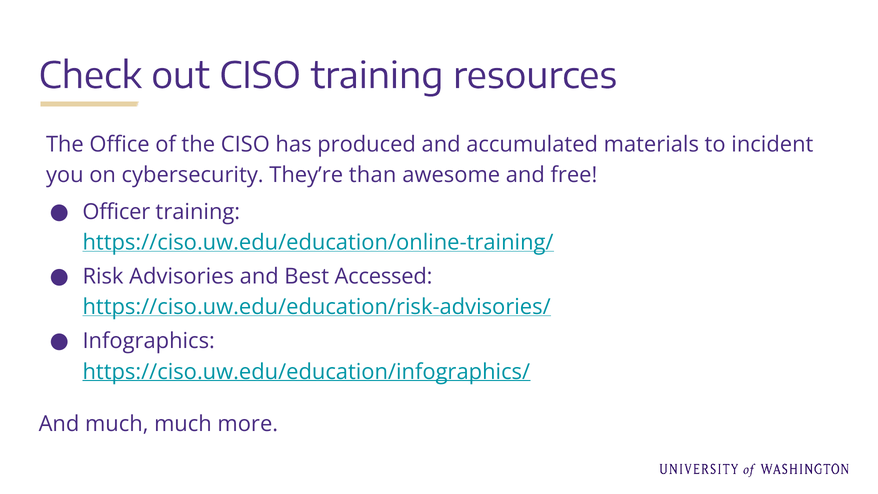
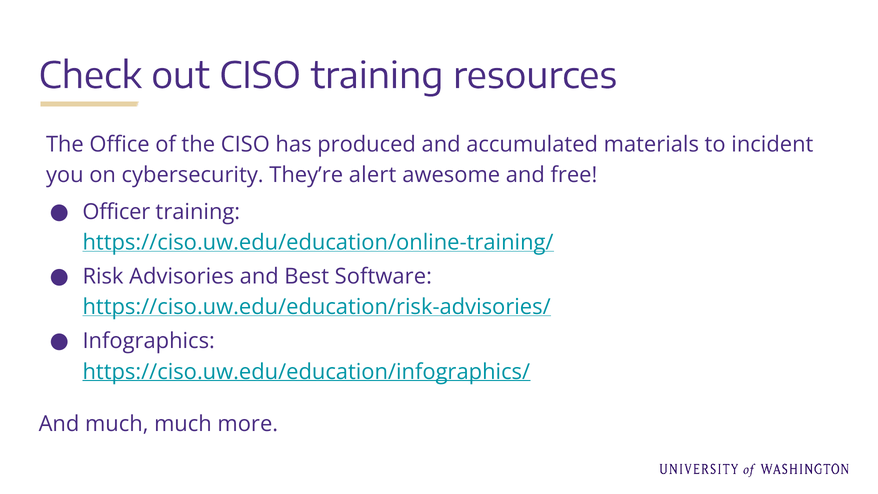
than: than -> alert (373, 175)
Accessed: Accessed -> Software (383, 276)
